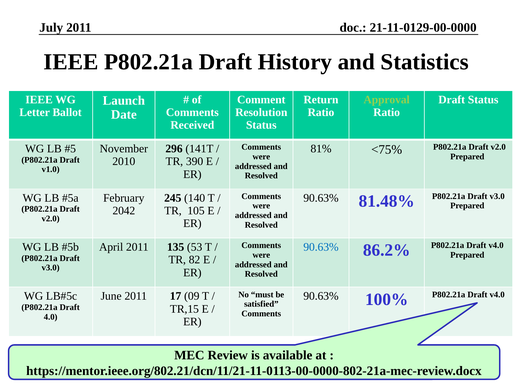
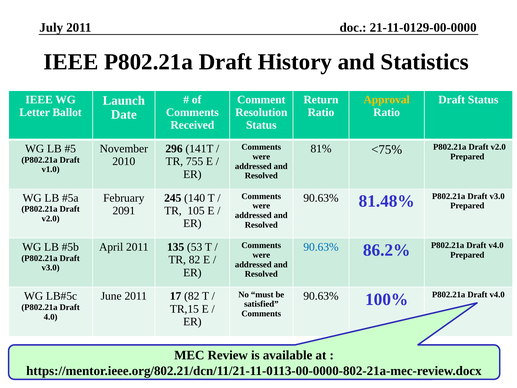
Approval colour: light green -> yellow (387, 100)
390: 390 -> 755 (195, 161)
2042: 2042 -> 2091 (124, 211)
17 09: 09 -> 82 (192, 296)
